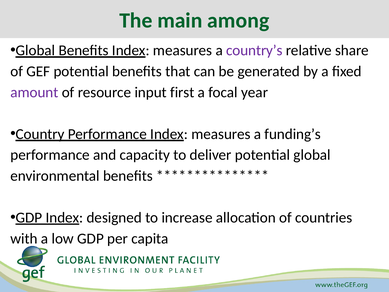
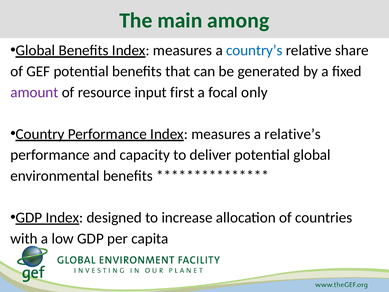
country’s colour: purple -> blue (254, 50)
year: year -> only (254, 92)
funding’s: funding’s -> relative’s (293, 134)
